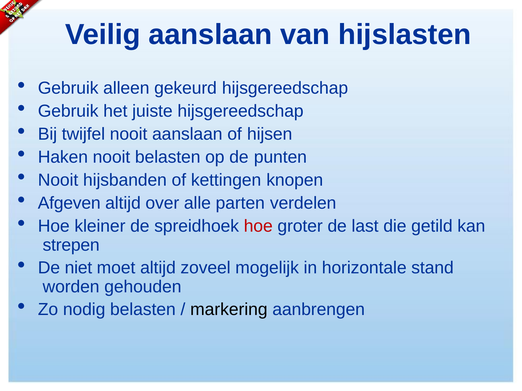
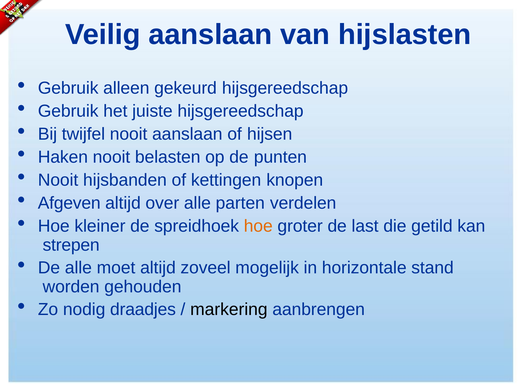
hoe colour: red -> orange (258, 226)
De niet: niet -> alle (78, 268)
nodig belasten: belasten -> draadjes (143, 310)
